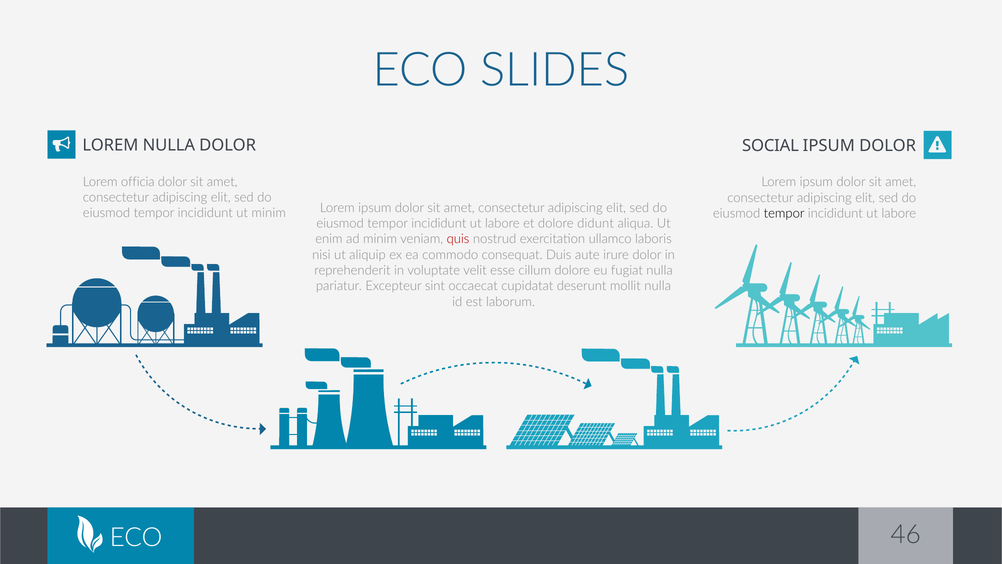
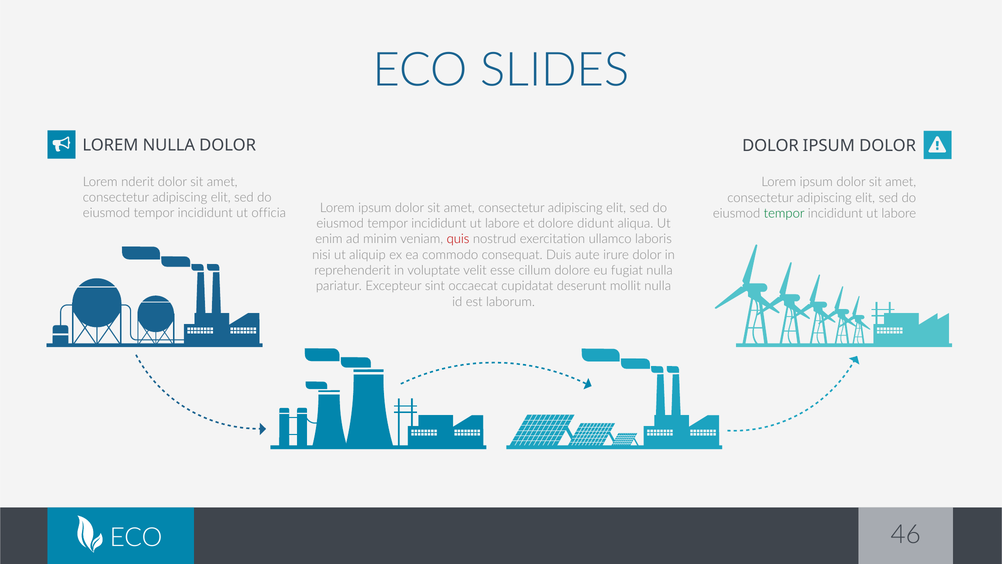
SOCIAL: SOCIAL -> DOLOR (770, 146)
officia: officia -> nderit (138, 182)
ut minim: minim -> officia (269, 213)
tempor colour: black -> green (784, 213)
